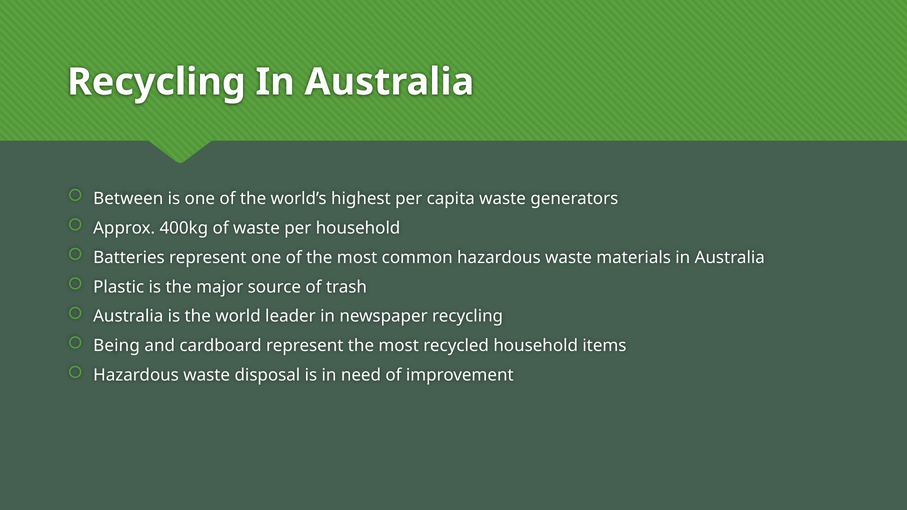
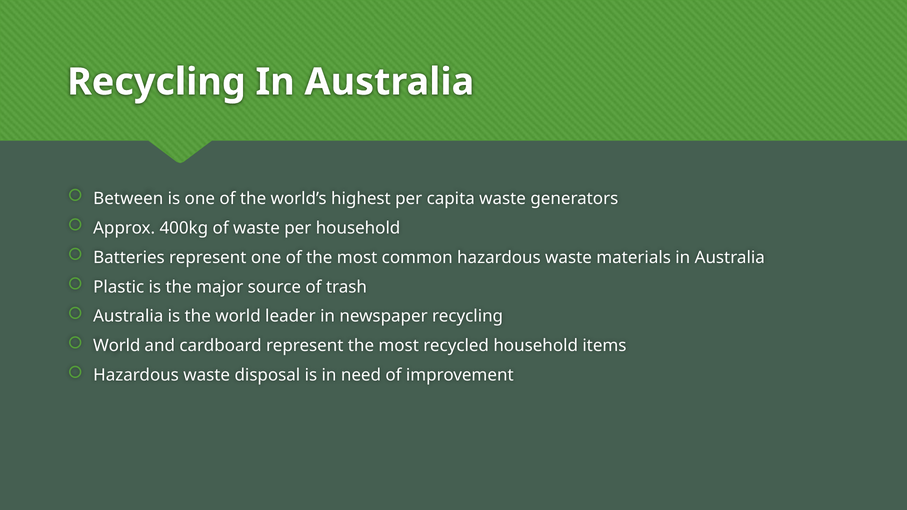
Being: Being -> World (117, 346)
